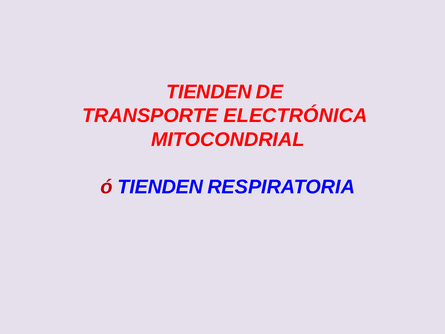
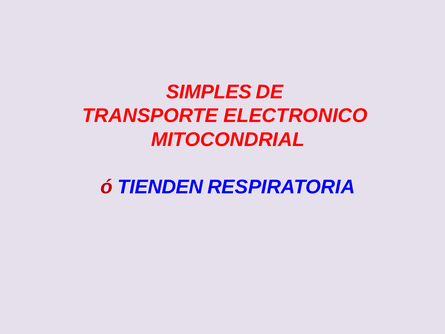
TIENDEN: TIENDEN -> SIMPLES (209, 92)
ELECTRÓNICA: ELECTRÓNICA -> ELECTRONICO (296, 116)
